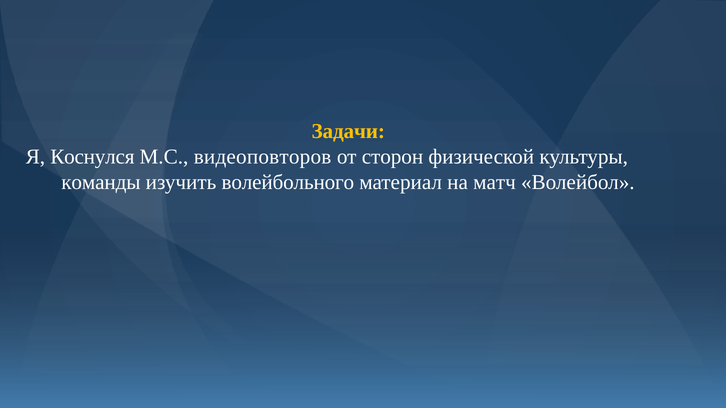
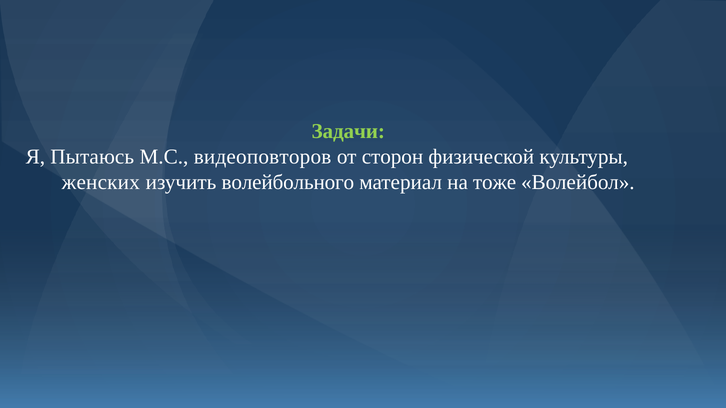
Задачи colour: yellow -> light green (348, 132)
Коснулся: Коснулся -> Пытаюсь (92, 157)
команды: команды -> женских (101, 182)
матч: матч -> тоже (495, 182)
